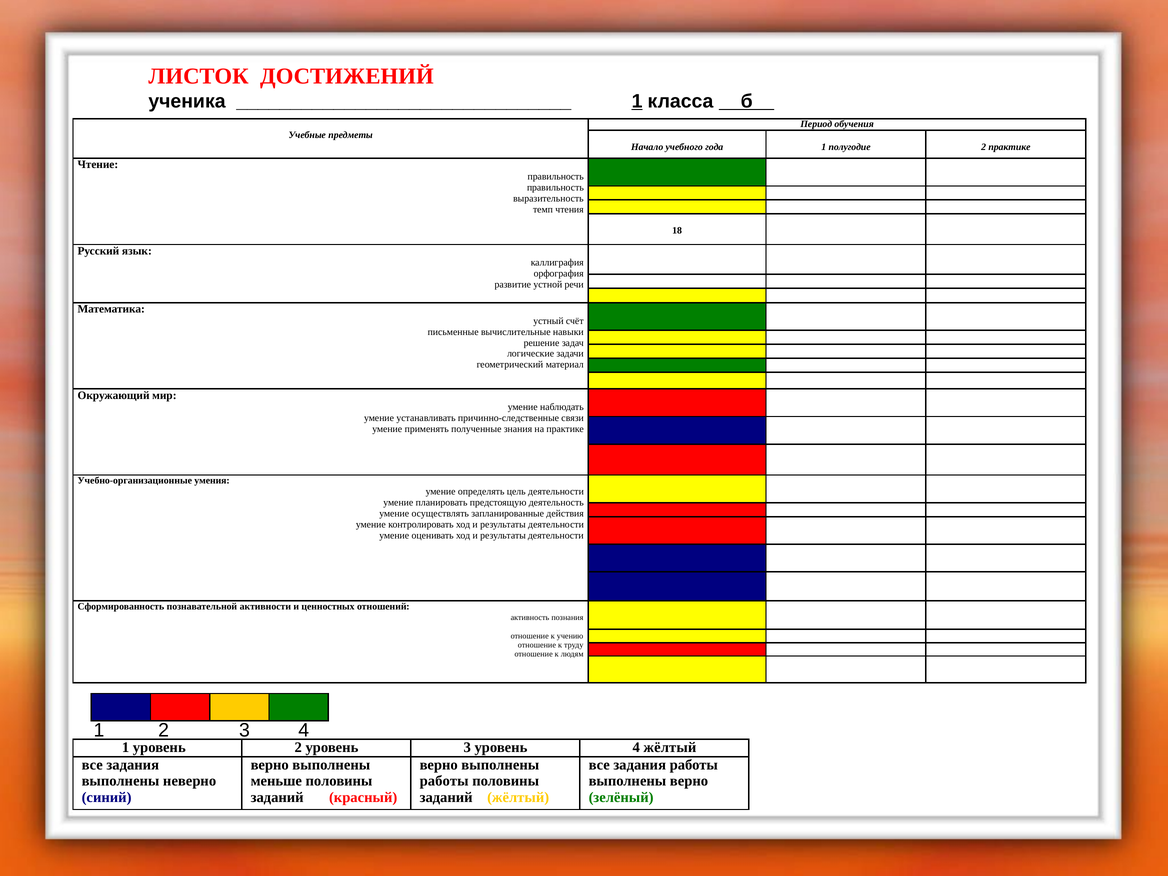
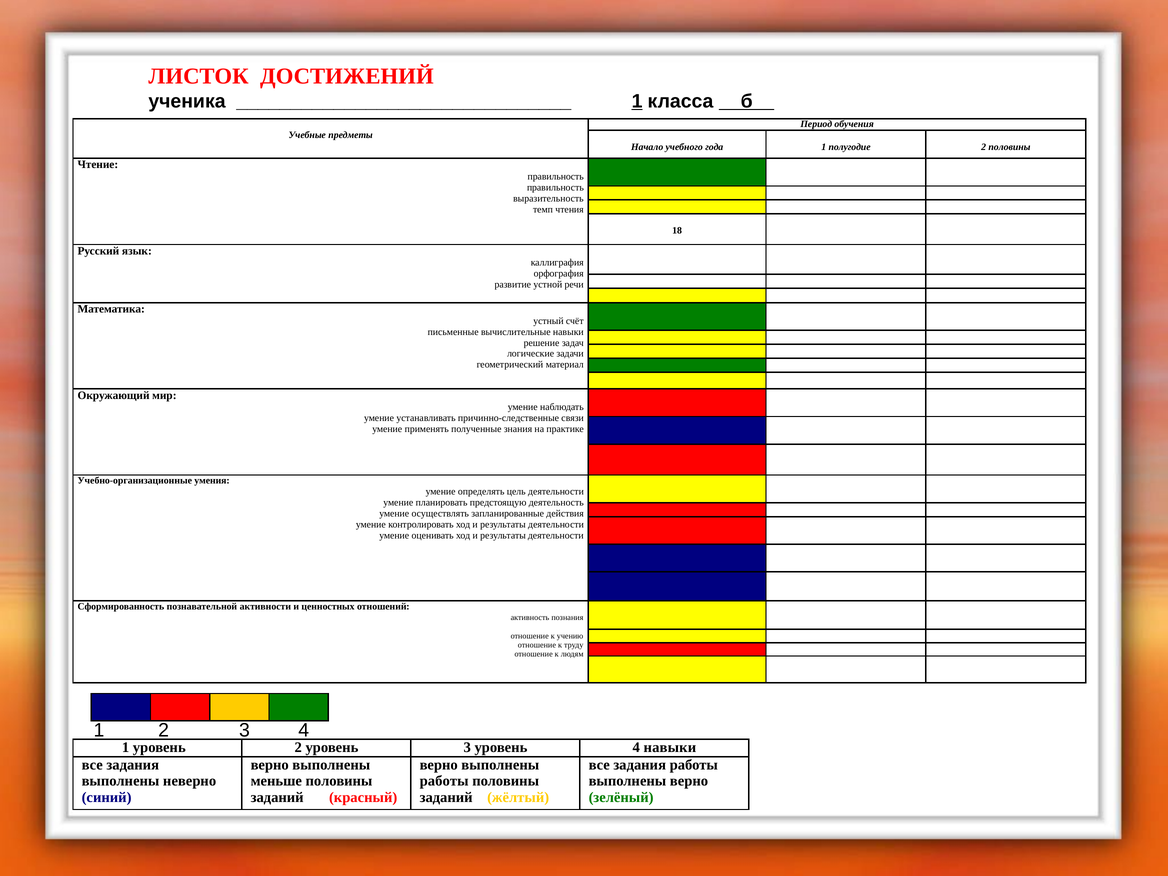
2 практике: практике -> половины (1009, 147)
4 жёлтый: жёлтый -> навыки (670, 747)
